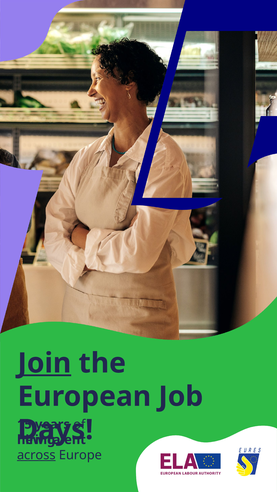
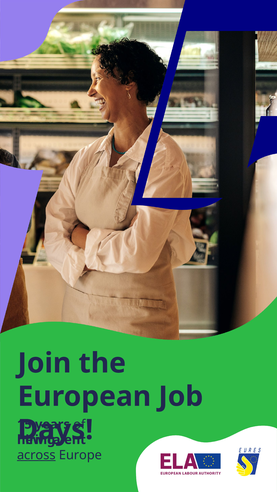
Join underline: present -> none (44, 364)
